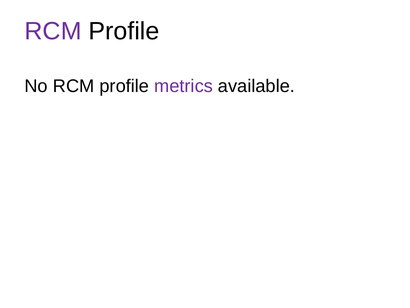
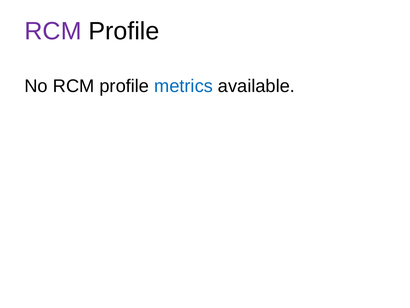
metrics colour: purple -> blue (184, 86)
